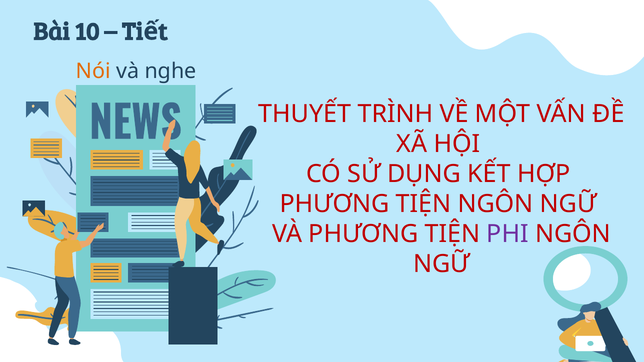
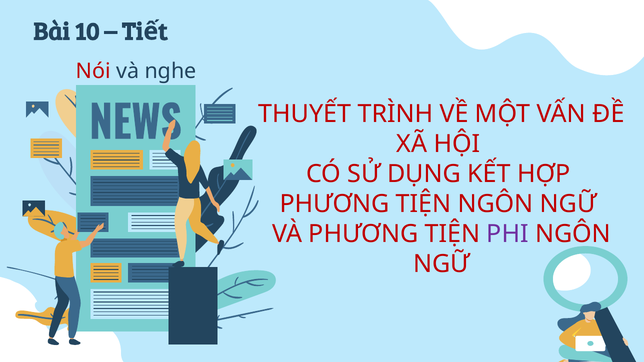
Nói colour: orange -> red (93, 71)
